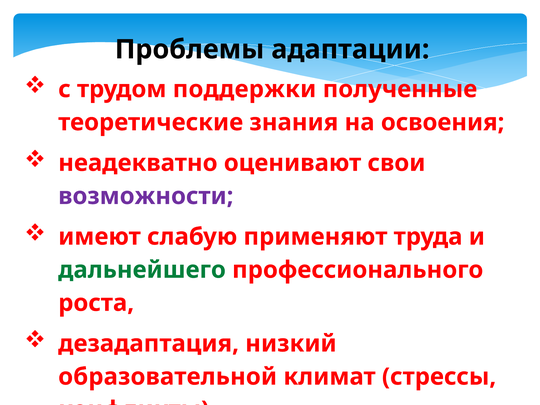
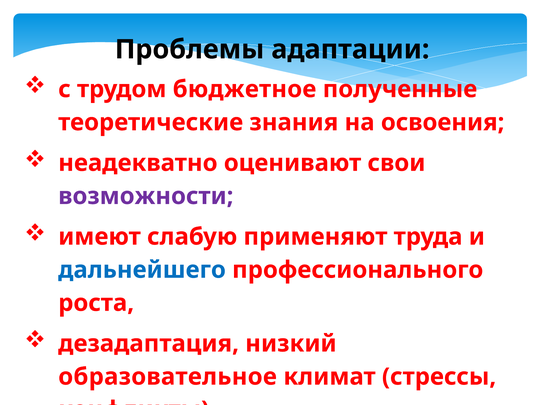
поддержки: поддержки -> бюджетное (245, 89)
дальнейшего colour: green -> blue (142, 270)
образовательной: образовательной -> образовательное (168, 377)
